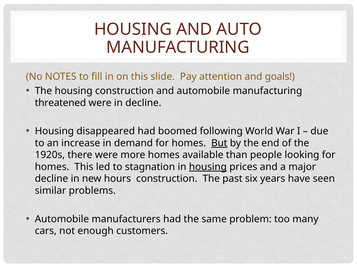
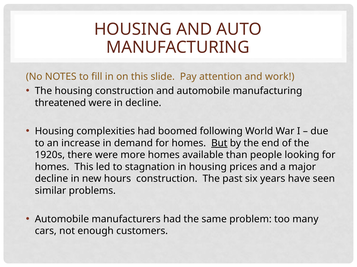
goals: goals -> work (280, 77)
disappeared: disappeared -> complexities (106, 132)
housing underline: present -> none (208, 167)
